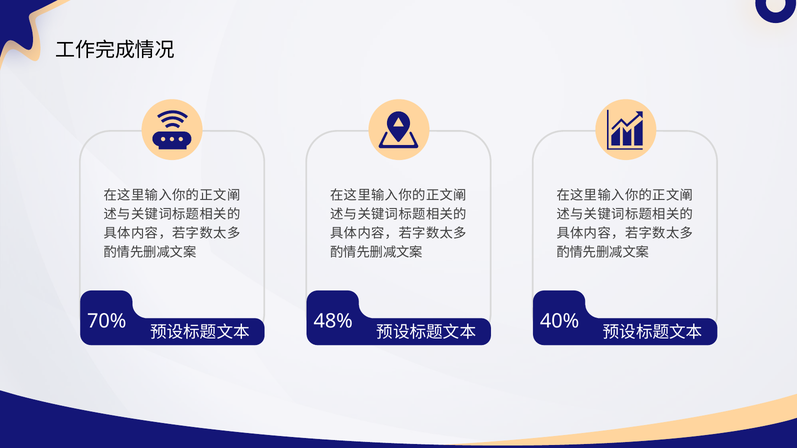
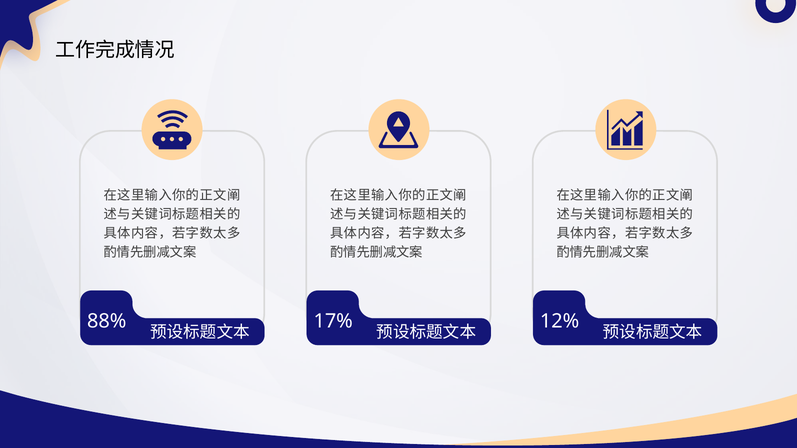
70%: 70% -> 88% (107, 322)
48%: 48% -> 17% (333, 322)
40%: 40% -> 12% (560, 322)
